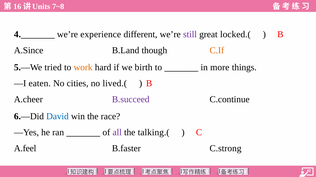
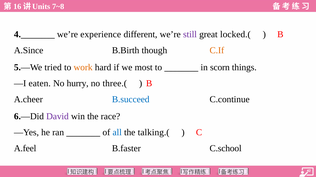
B.Land: B.Land -> B.Birth (126, 51)
birth: birth -> most (144, 68)
more: more -> scorn (220, 68)
cities: cities -> hurry (78, 84)
lived.(: lived.( -> three.( (115, 84)
B.succeed colour: purple -> blue (131, 100)
David colour: blue -> purple (57, 117)
all colour: purple -> blue (117, 133)
C.strong: C.strong -> C.school (226, 149)
